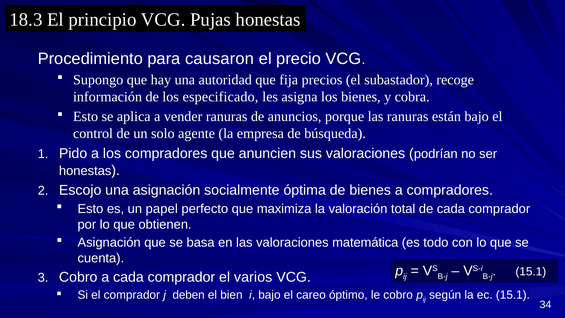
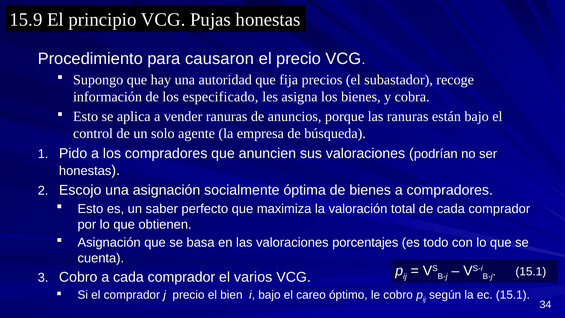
18.3: 18.3 -> 15.9 (26, 20)
papel: papel -> saber (162, 209)
matemática: matemática -> porcentajes (365, 242)
j deben: deben -> precio (188, 295)
